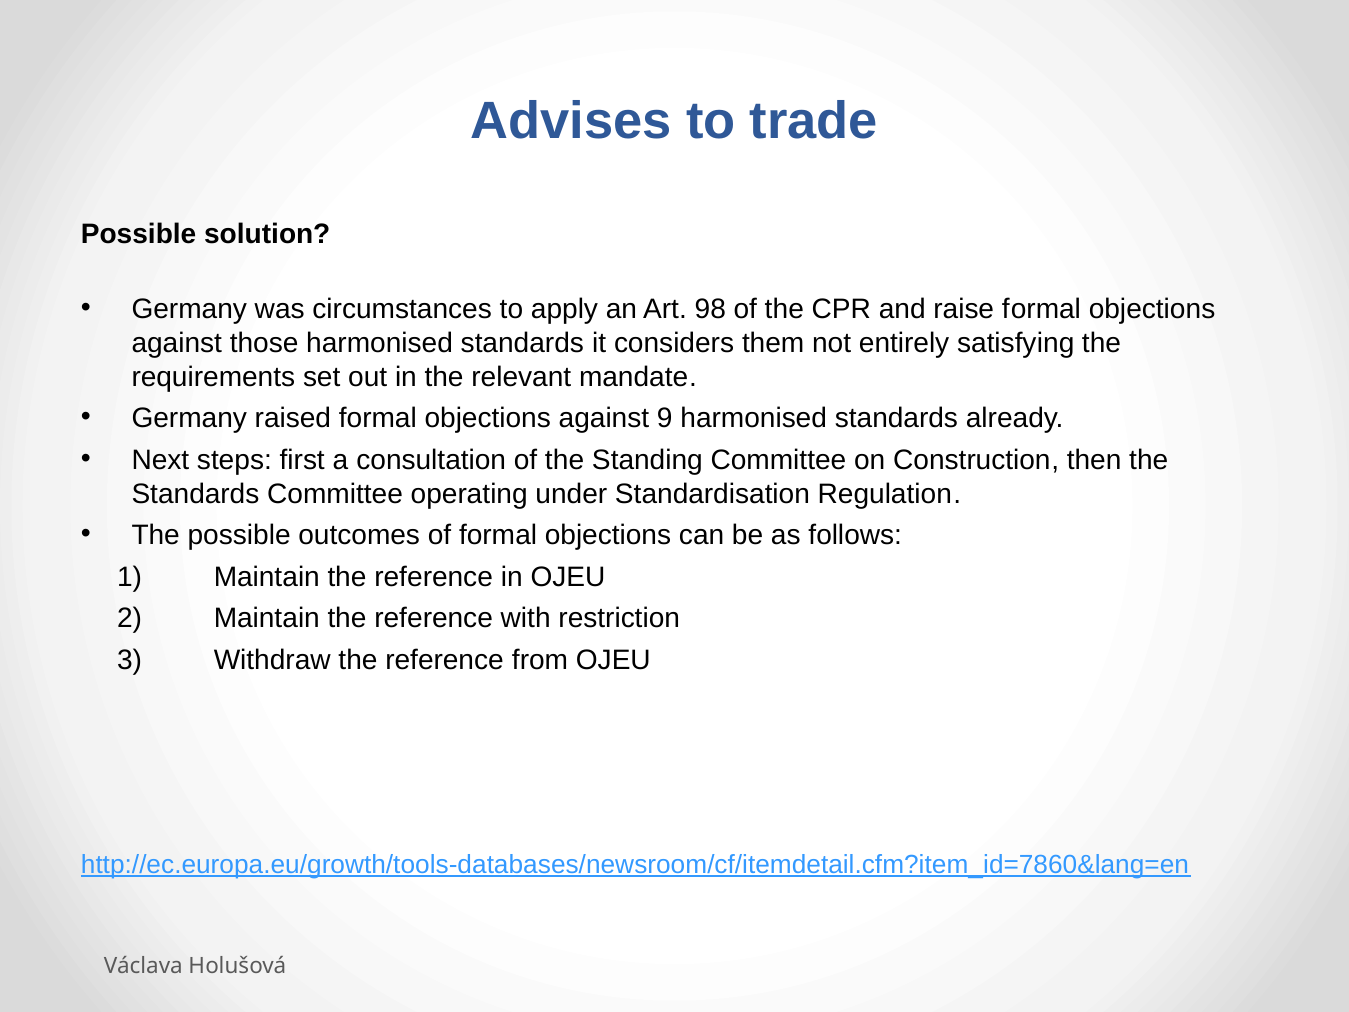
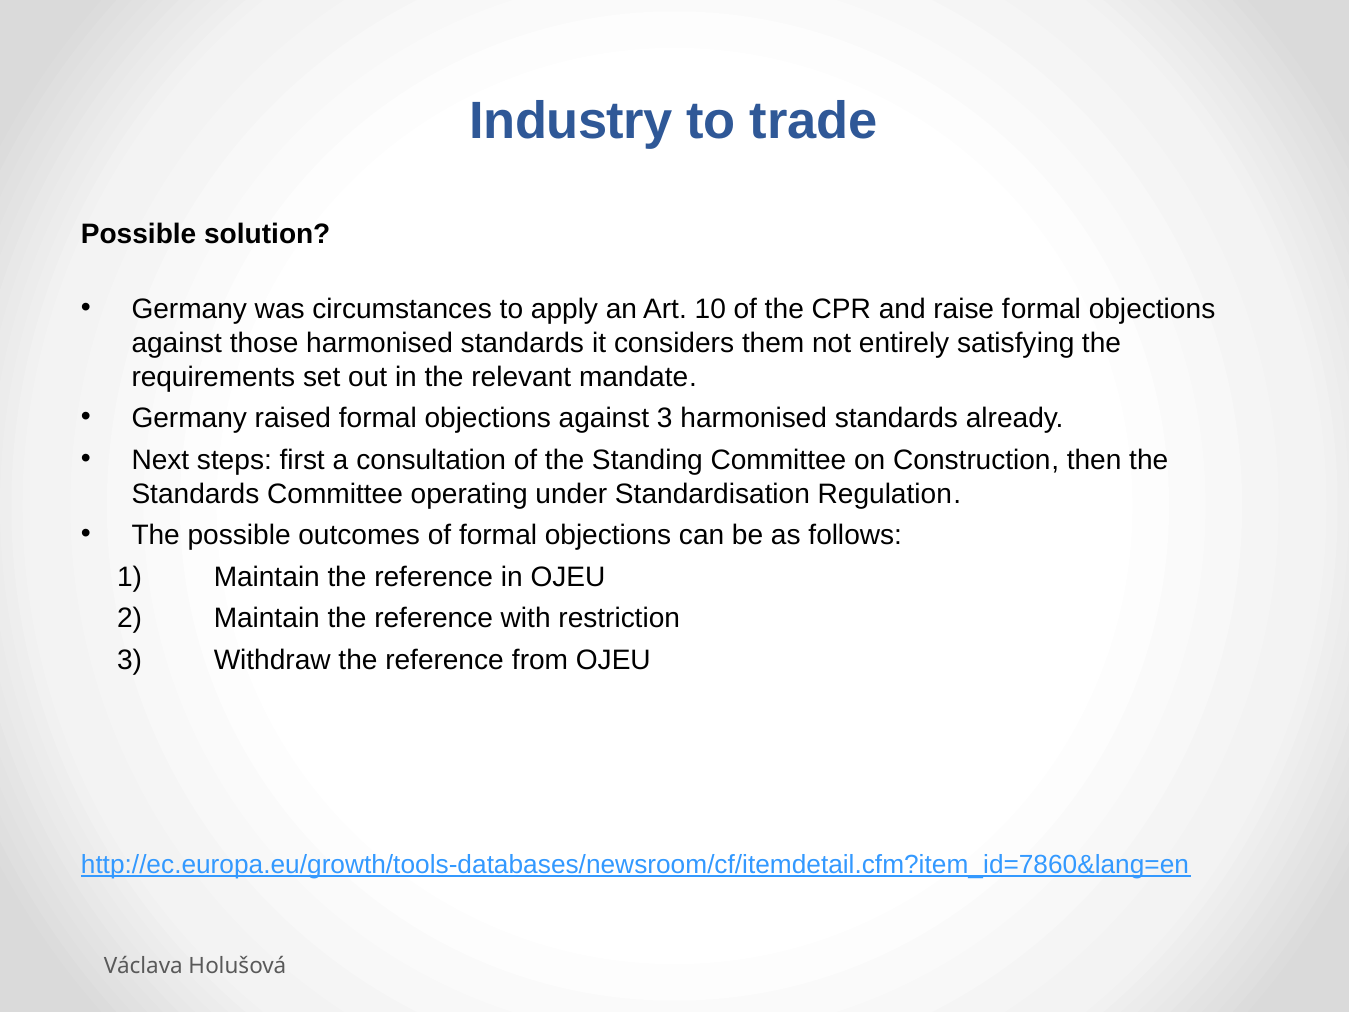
Advises: Advises -> Industry (571, 121)
98: 98 -> 10 (710, 309)
against 9: 9 -> 3 (665, 418)
